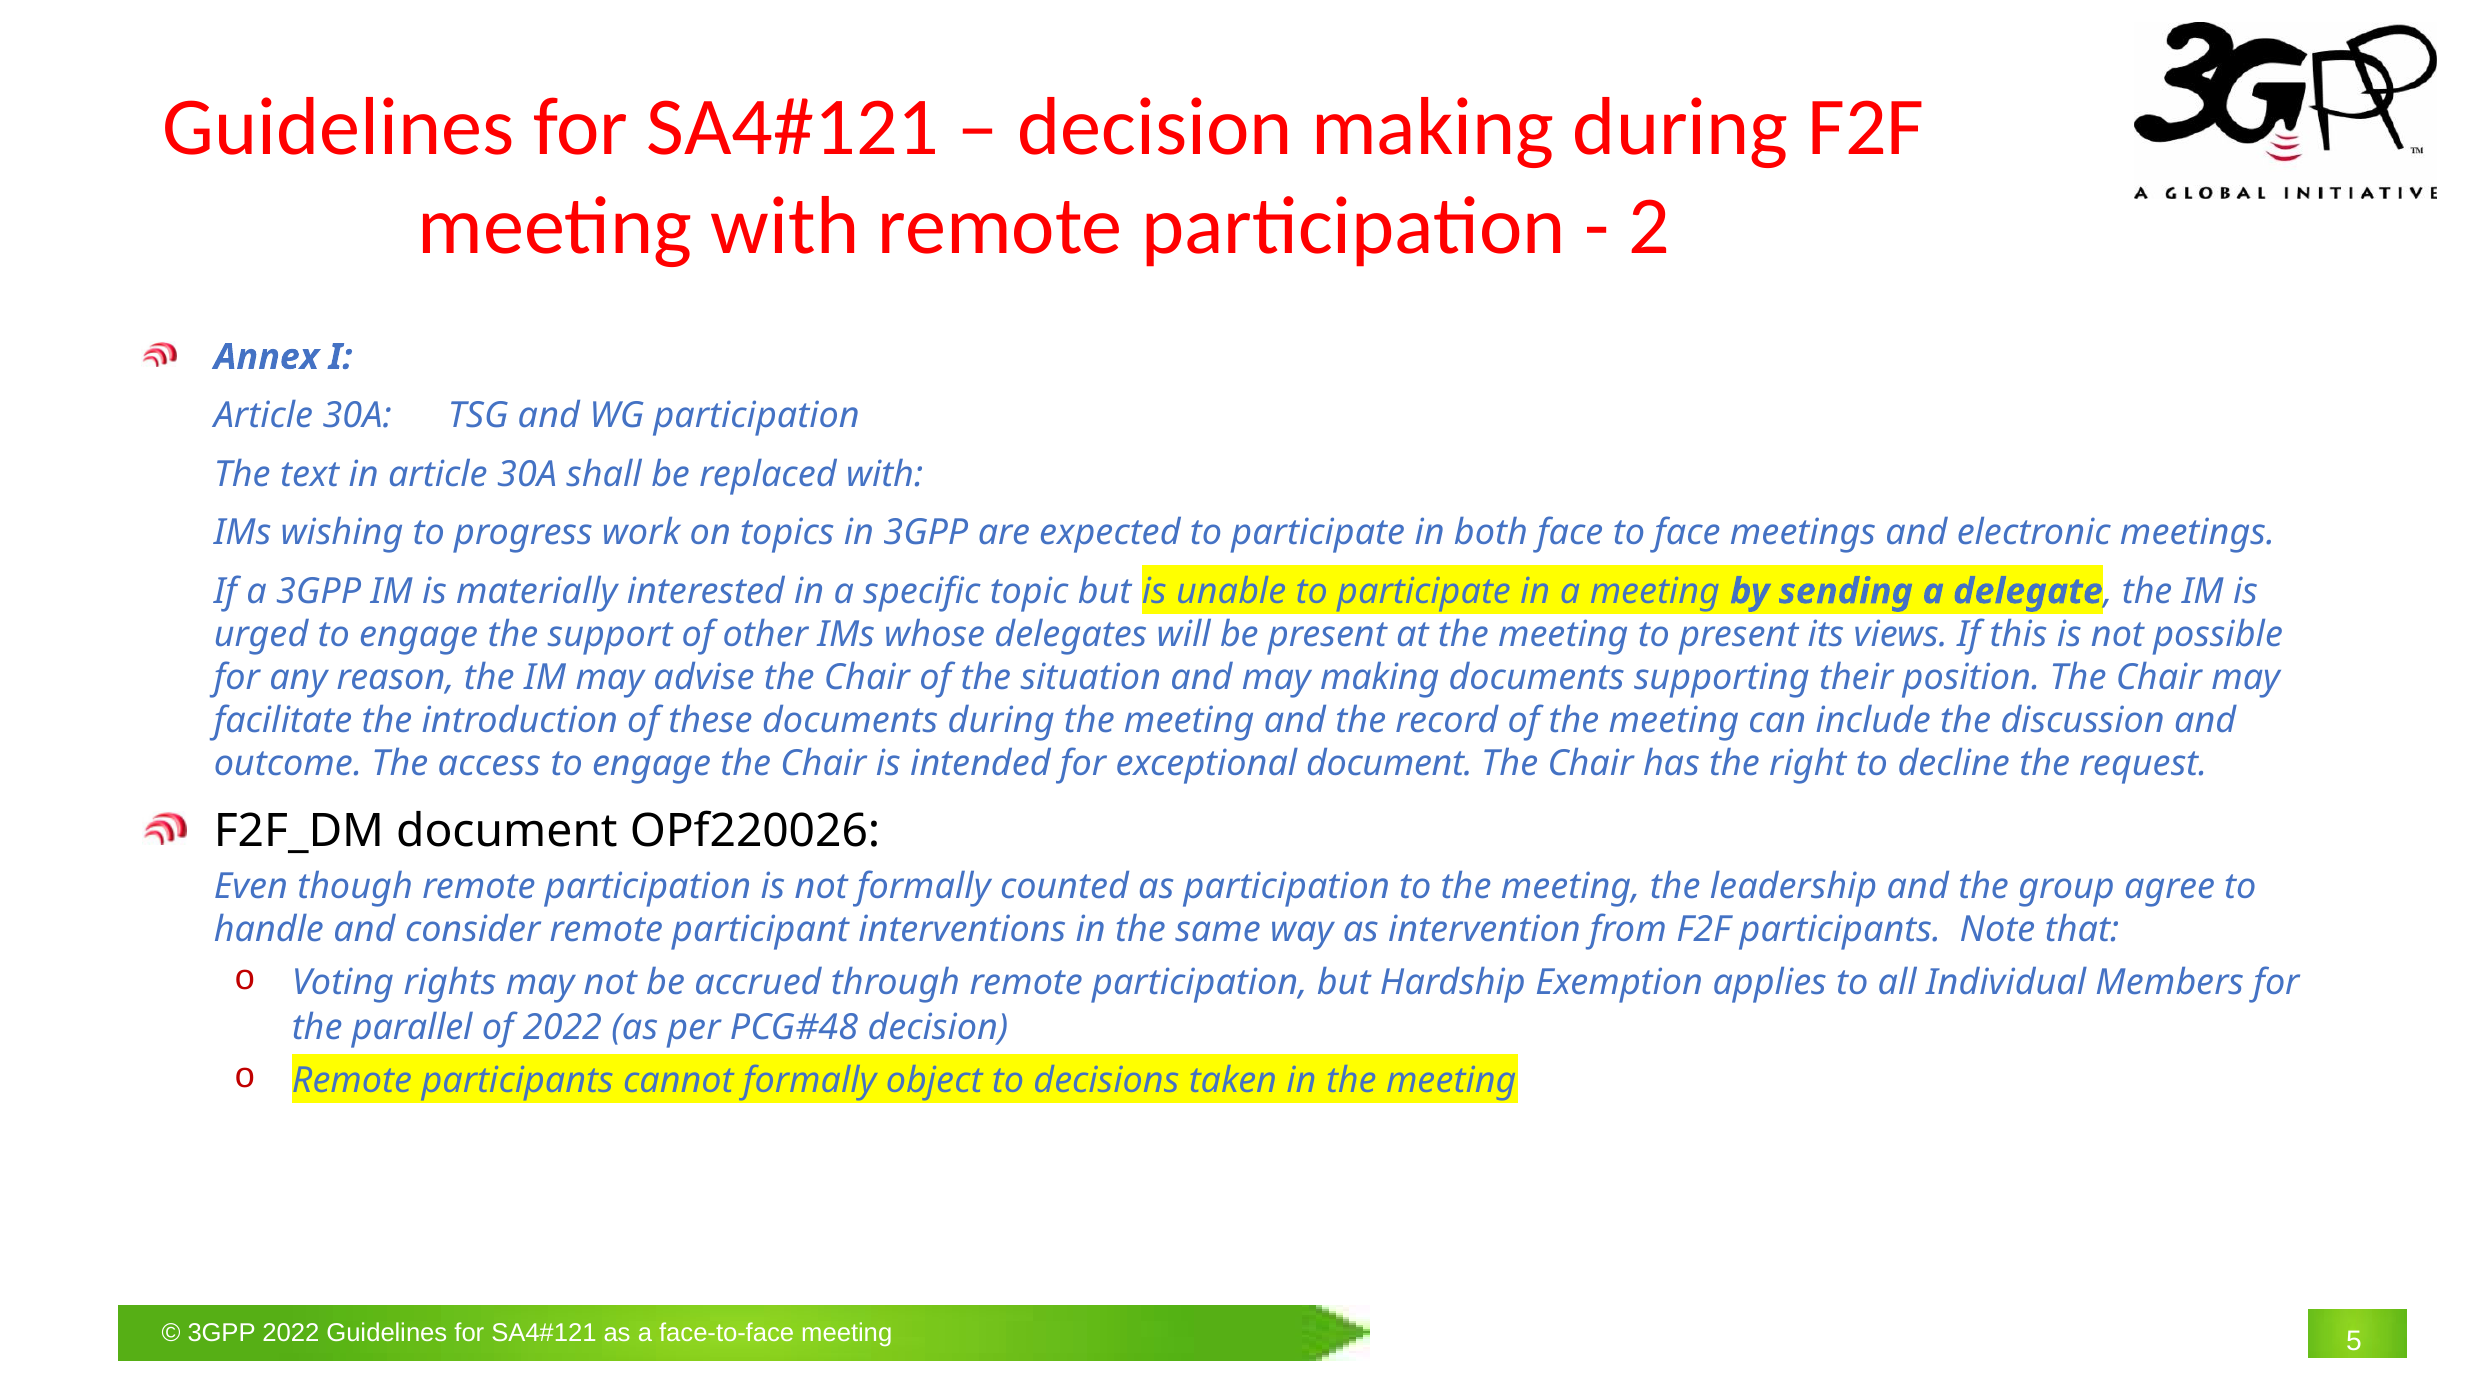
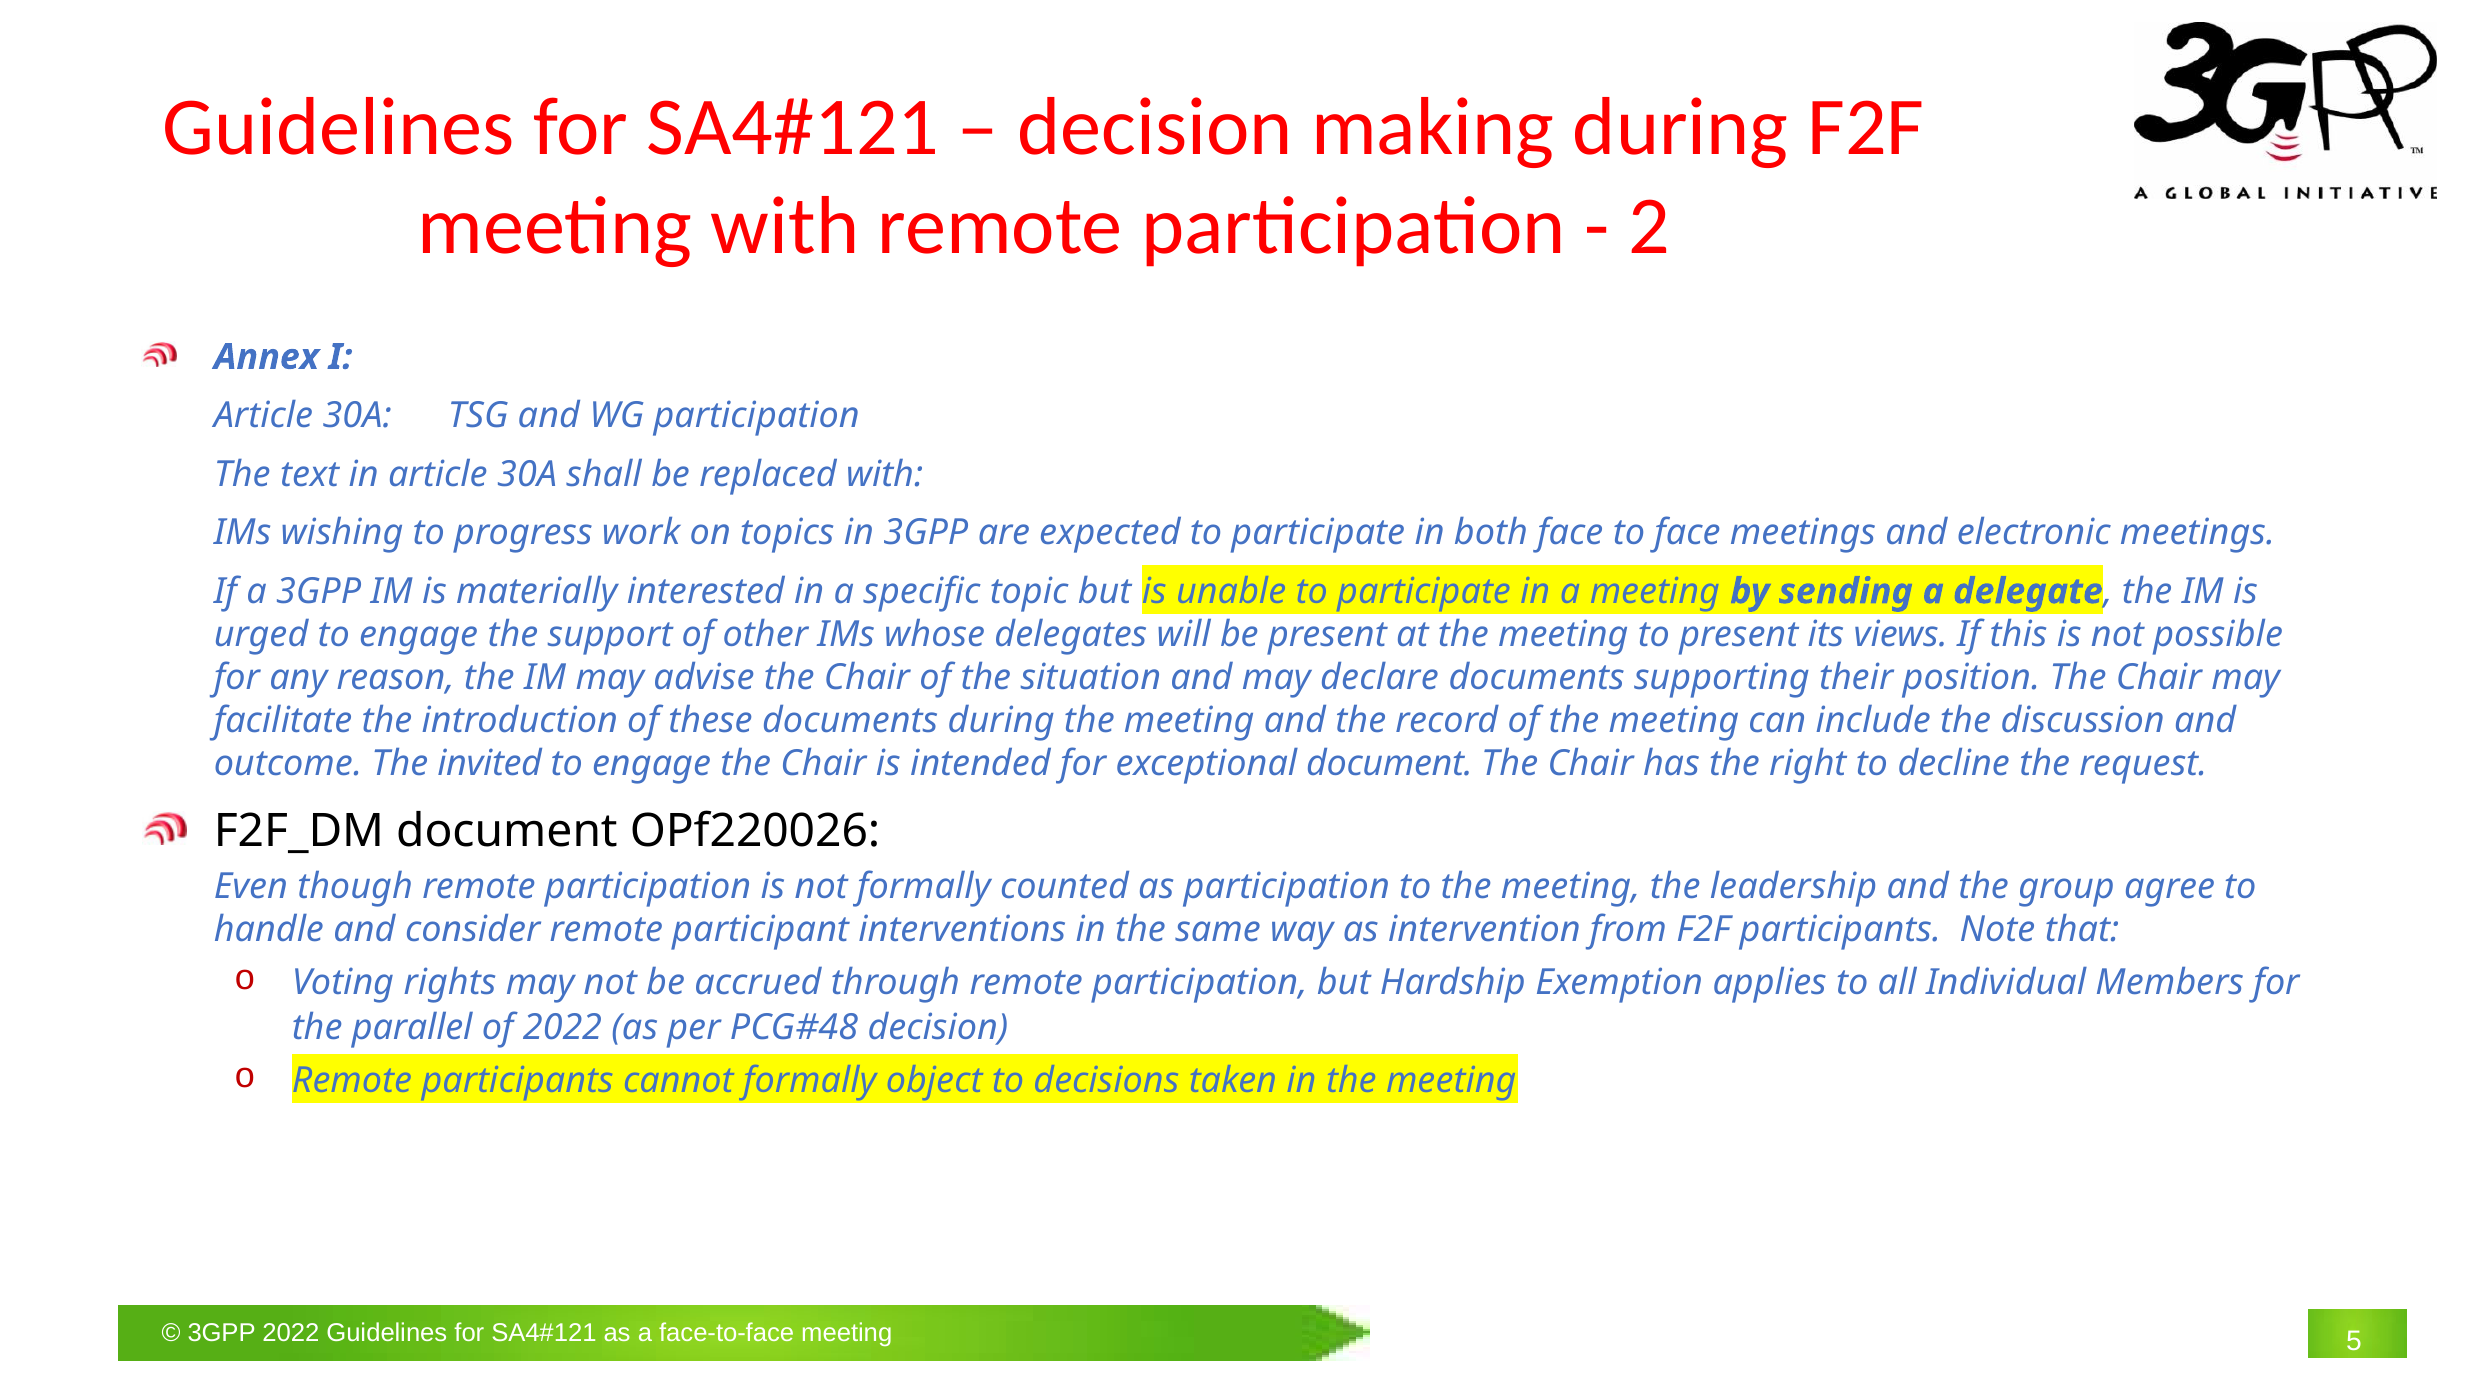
may making: making -> declare (1379, 678)
access: access -> invited (490, 764)
